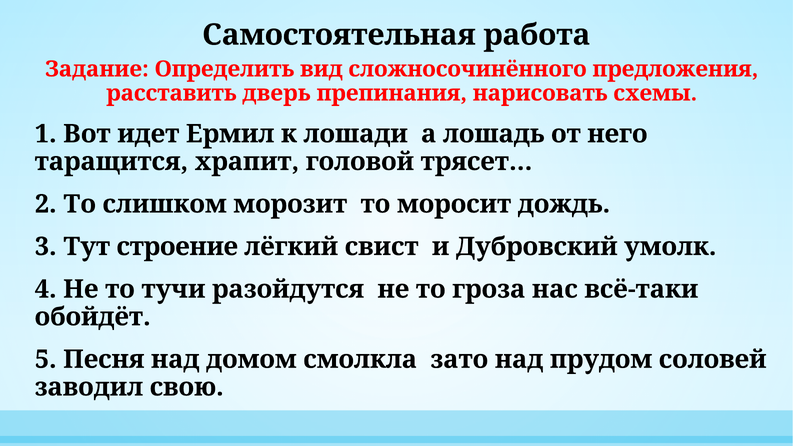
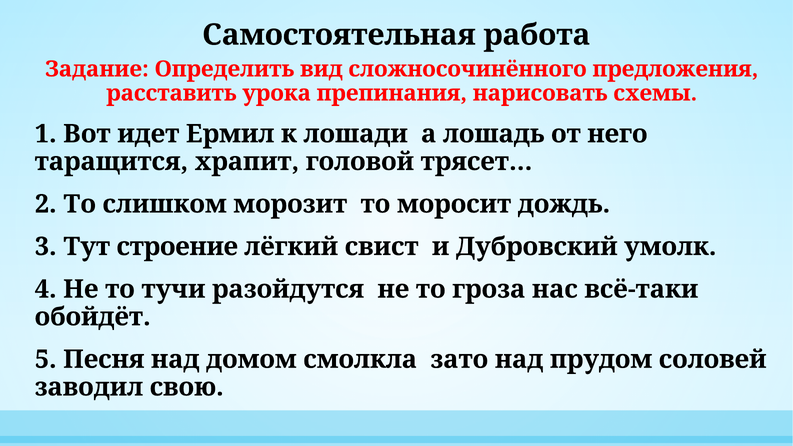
дверь: дверь -> урока (277, 93)
